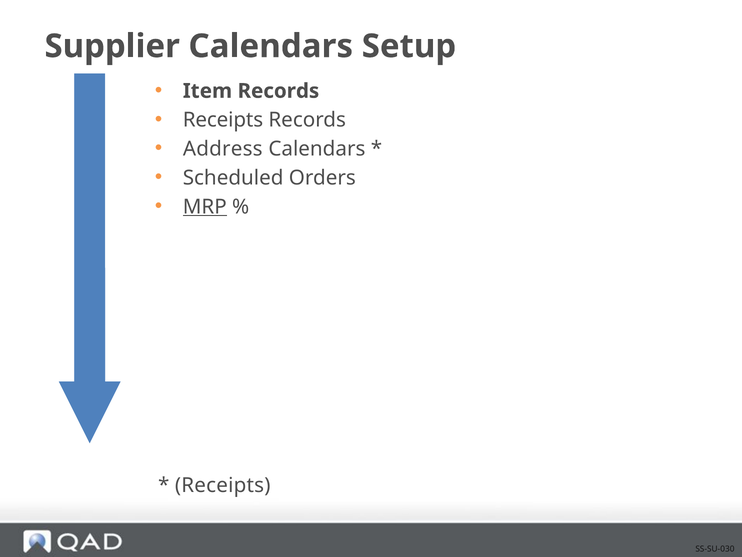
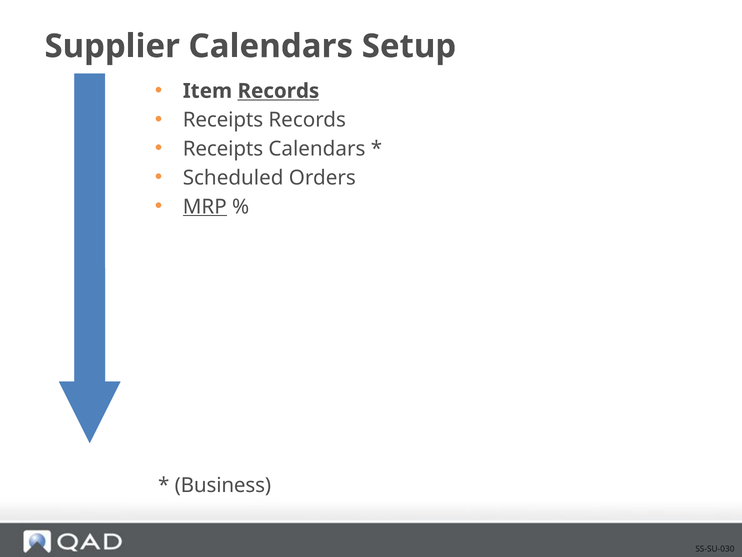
Records underline: none -> present (278, 91)
Address: Address -> Receipts (223, 149)
Receipts: Receipts -> Business (223, 485)
